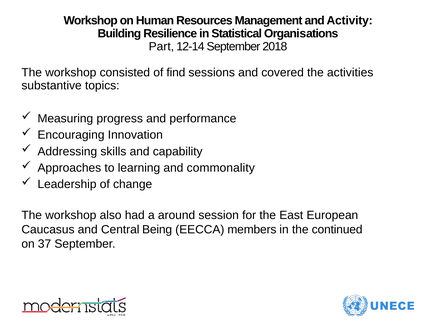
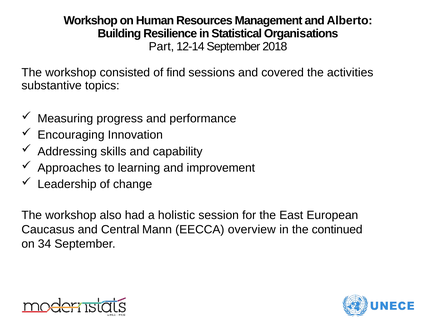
Activity: Activity -> Alberto (350, 21)
commonality: commonality -> improvement (221, 168)
around: around -> holistic (177, 215)
Being: Being -> Mann (157, 229)
members: members -> overview (252, 229)
37: 37 -> 34 (45, 244)
